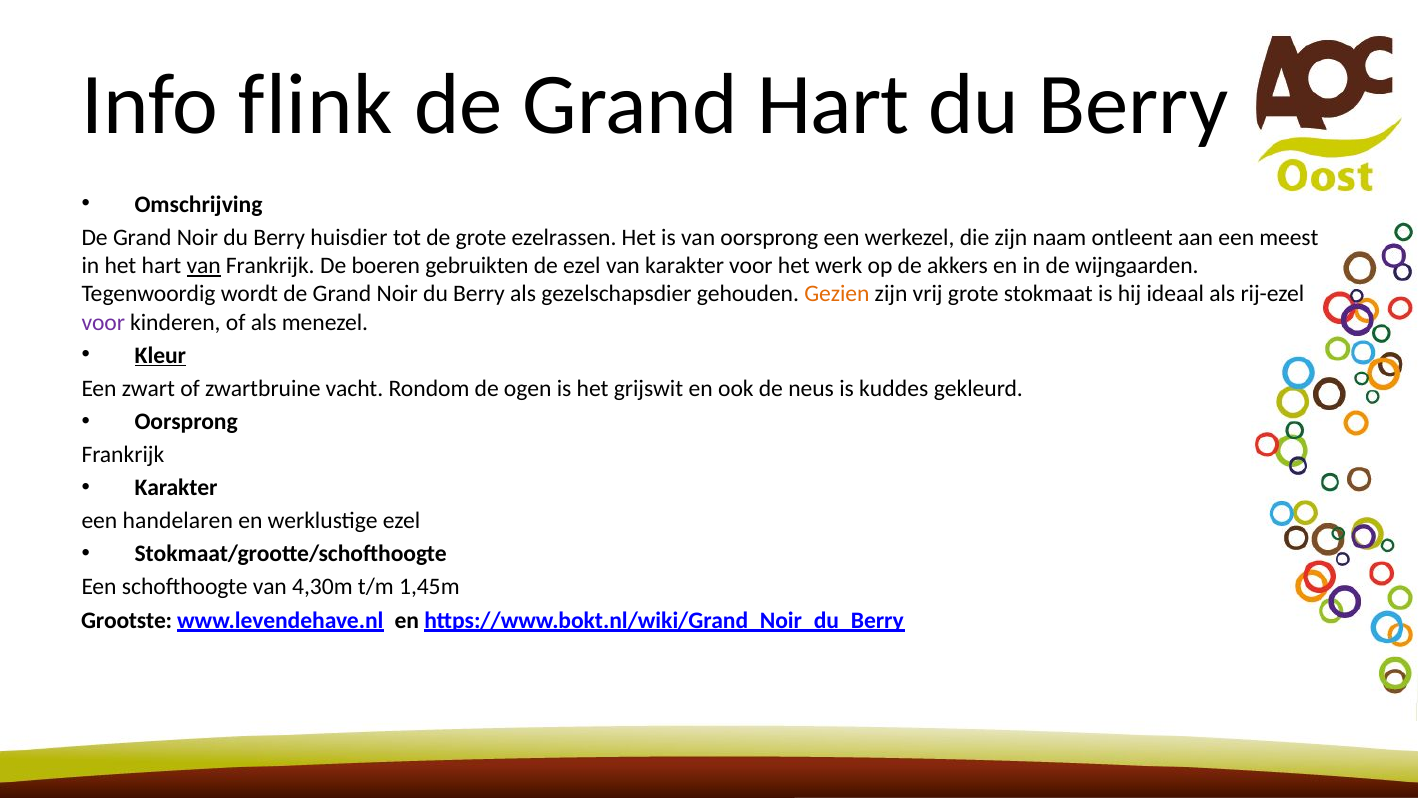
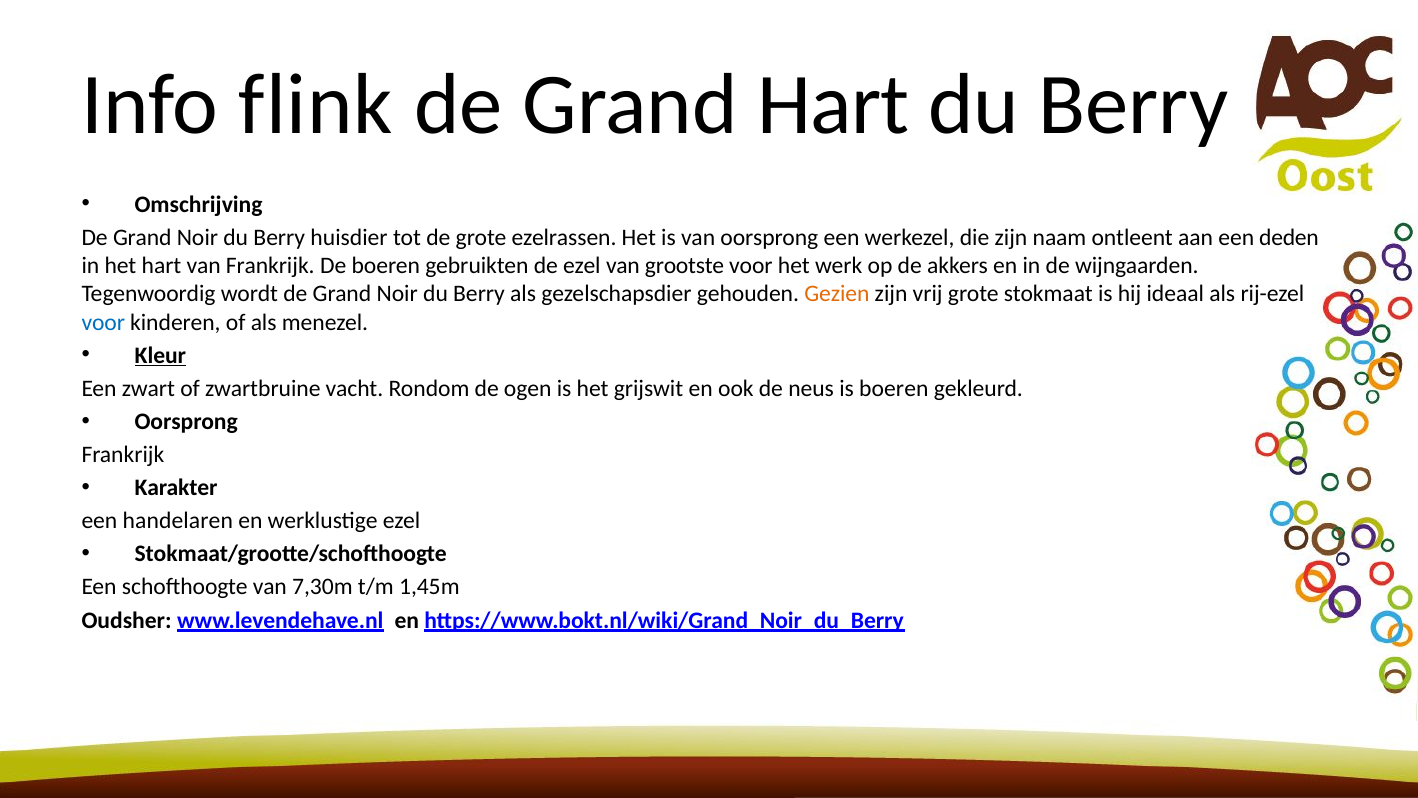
meest: meest -> deden (1289, 237)
van underline: present -> none (204, 266)
van karakter: karakter -> grootste (685, 266)
voor colour: purple -> blue (103, 322)
is kuddes: kuddes -> boeren (894, 388)
4,30m: 4,30m -> 7,30m (322, 587)
Grootste: Grootste -> Oudsher (127, 620)
